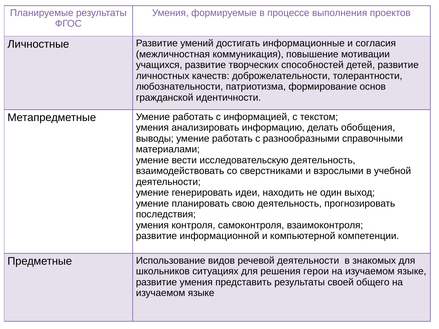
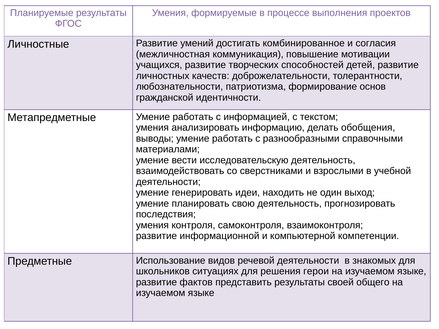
информационные: информационные -> комбинированное (304, 43)
развитие умения: умения -> фактов (196, 282)
